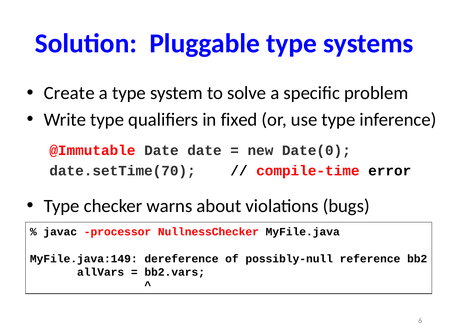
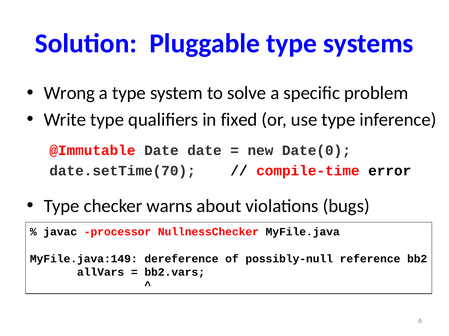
Create: Create -> Wrong (69, 93)
